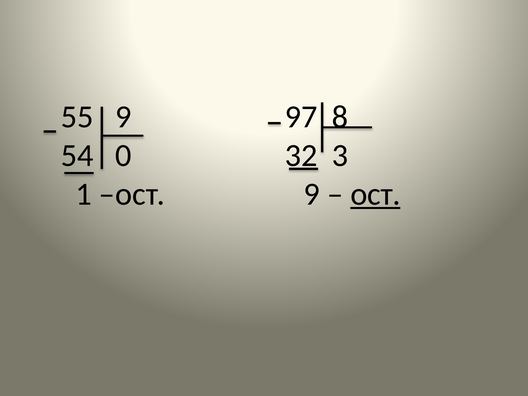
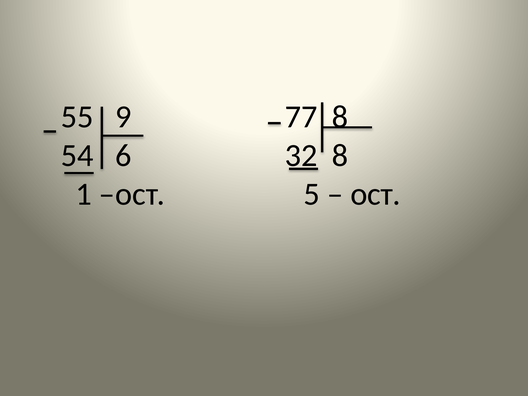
97: 97 -> 77 (301, 117)
0: 0 -> 6 (123, 155)
3: 3 -> 8 (340, 155)
ост 9: 9 -> 5 (312, 194)
ост underline: present -> none (376, 194)
